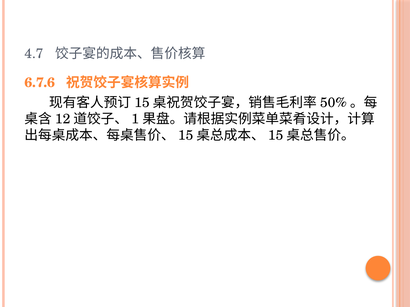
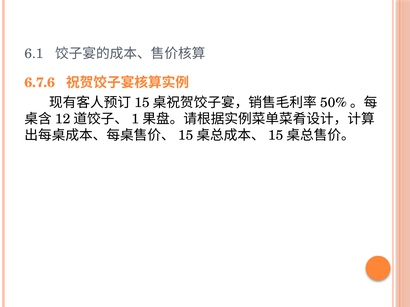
4.7: 4.7 -> 6.1 (34, 54)
